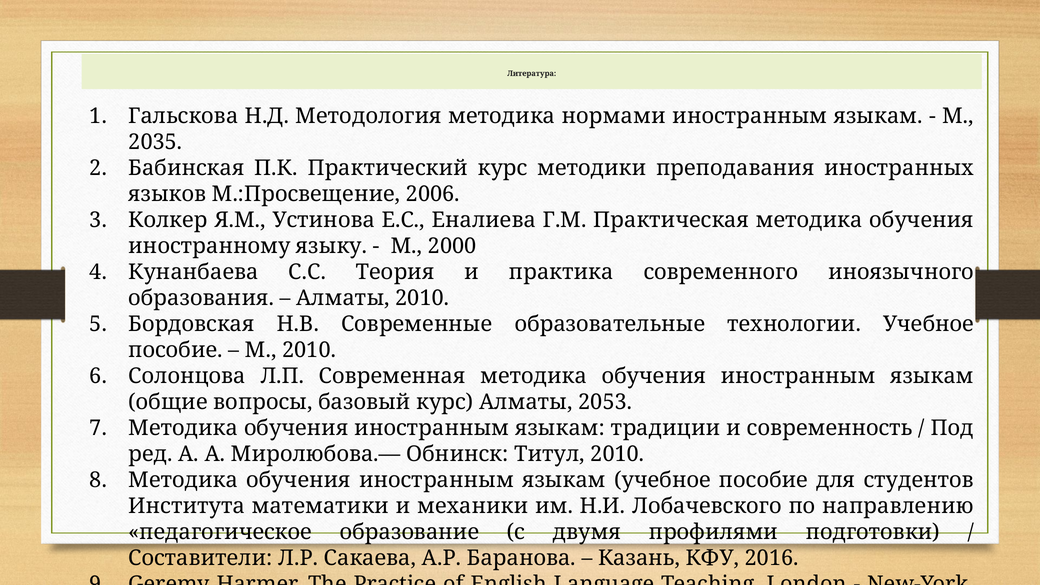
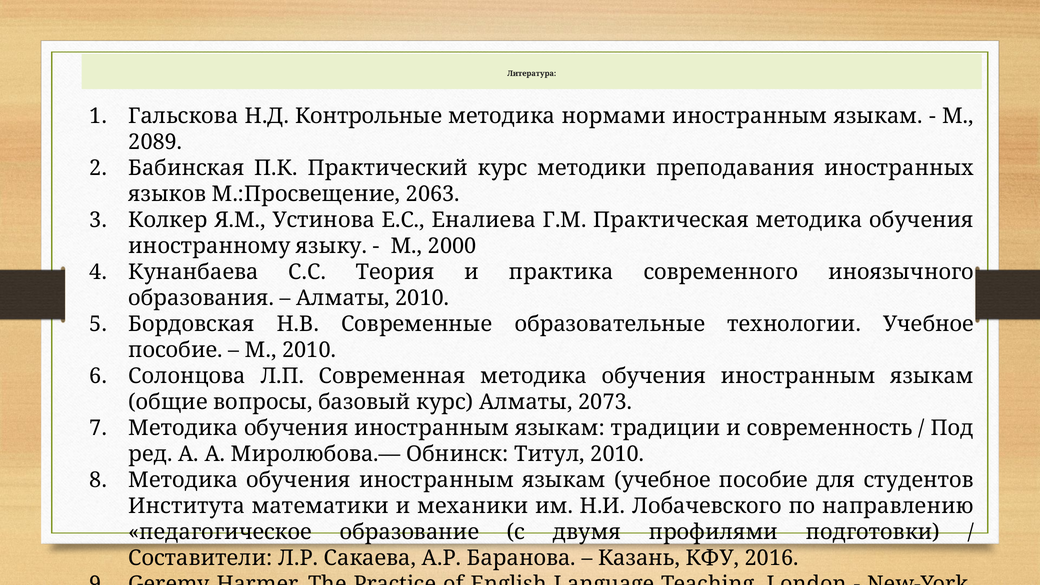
Методология: Методология -> Контрольные (369, 116)
2035: 2035 -> 2089 (155, 142)
2006: 2006 -> 2063 (433, 194)
2053: 2053 -> 2073 (605, 402)
